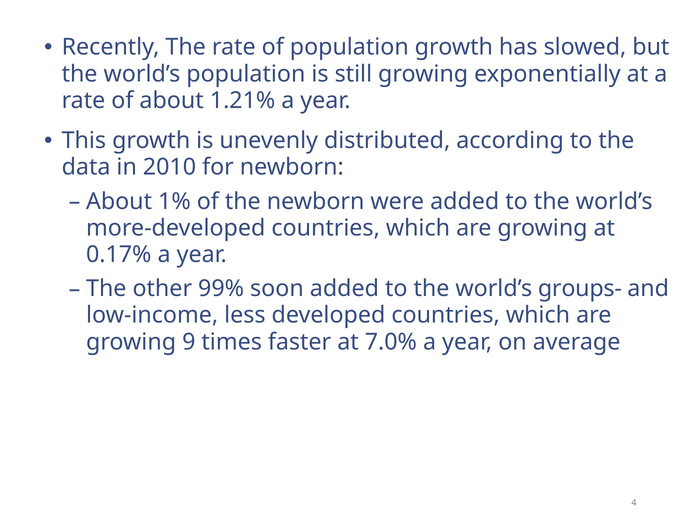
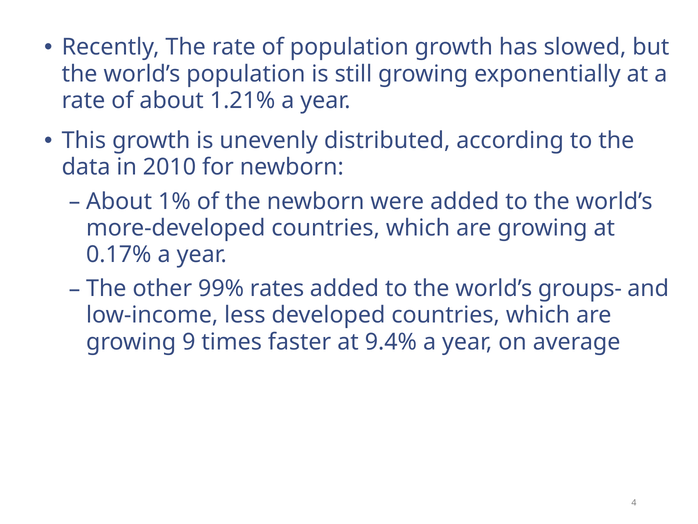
soon: soon -> rates (277, 288)
7.0%: 7.0% -> 9.4% (391, 342)
